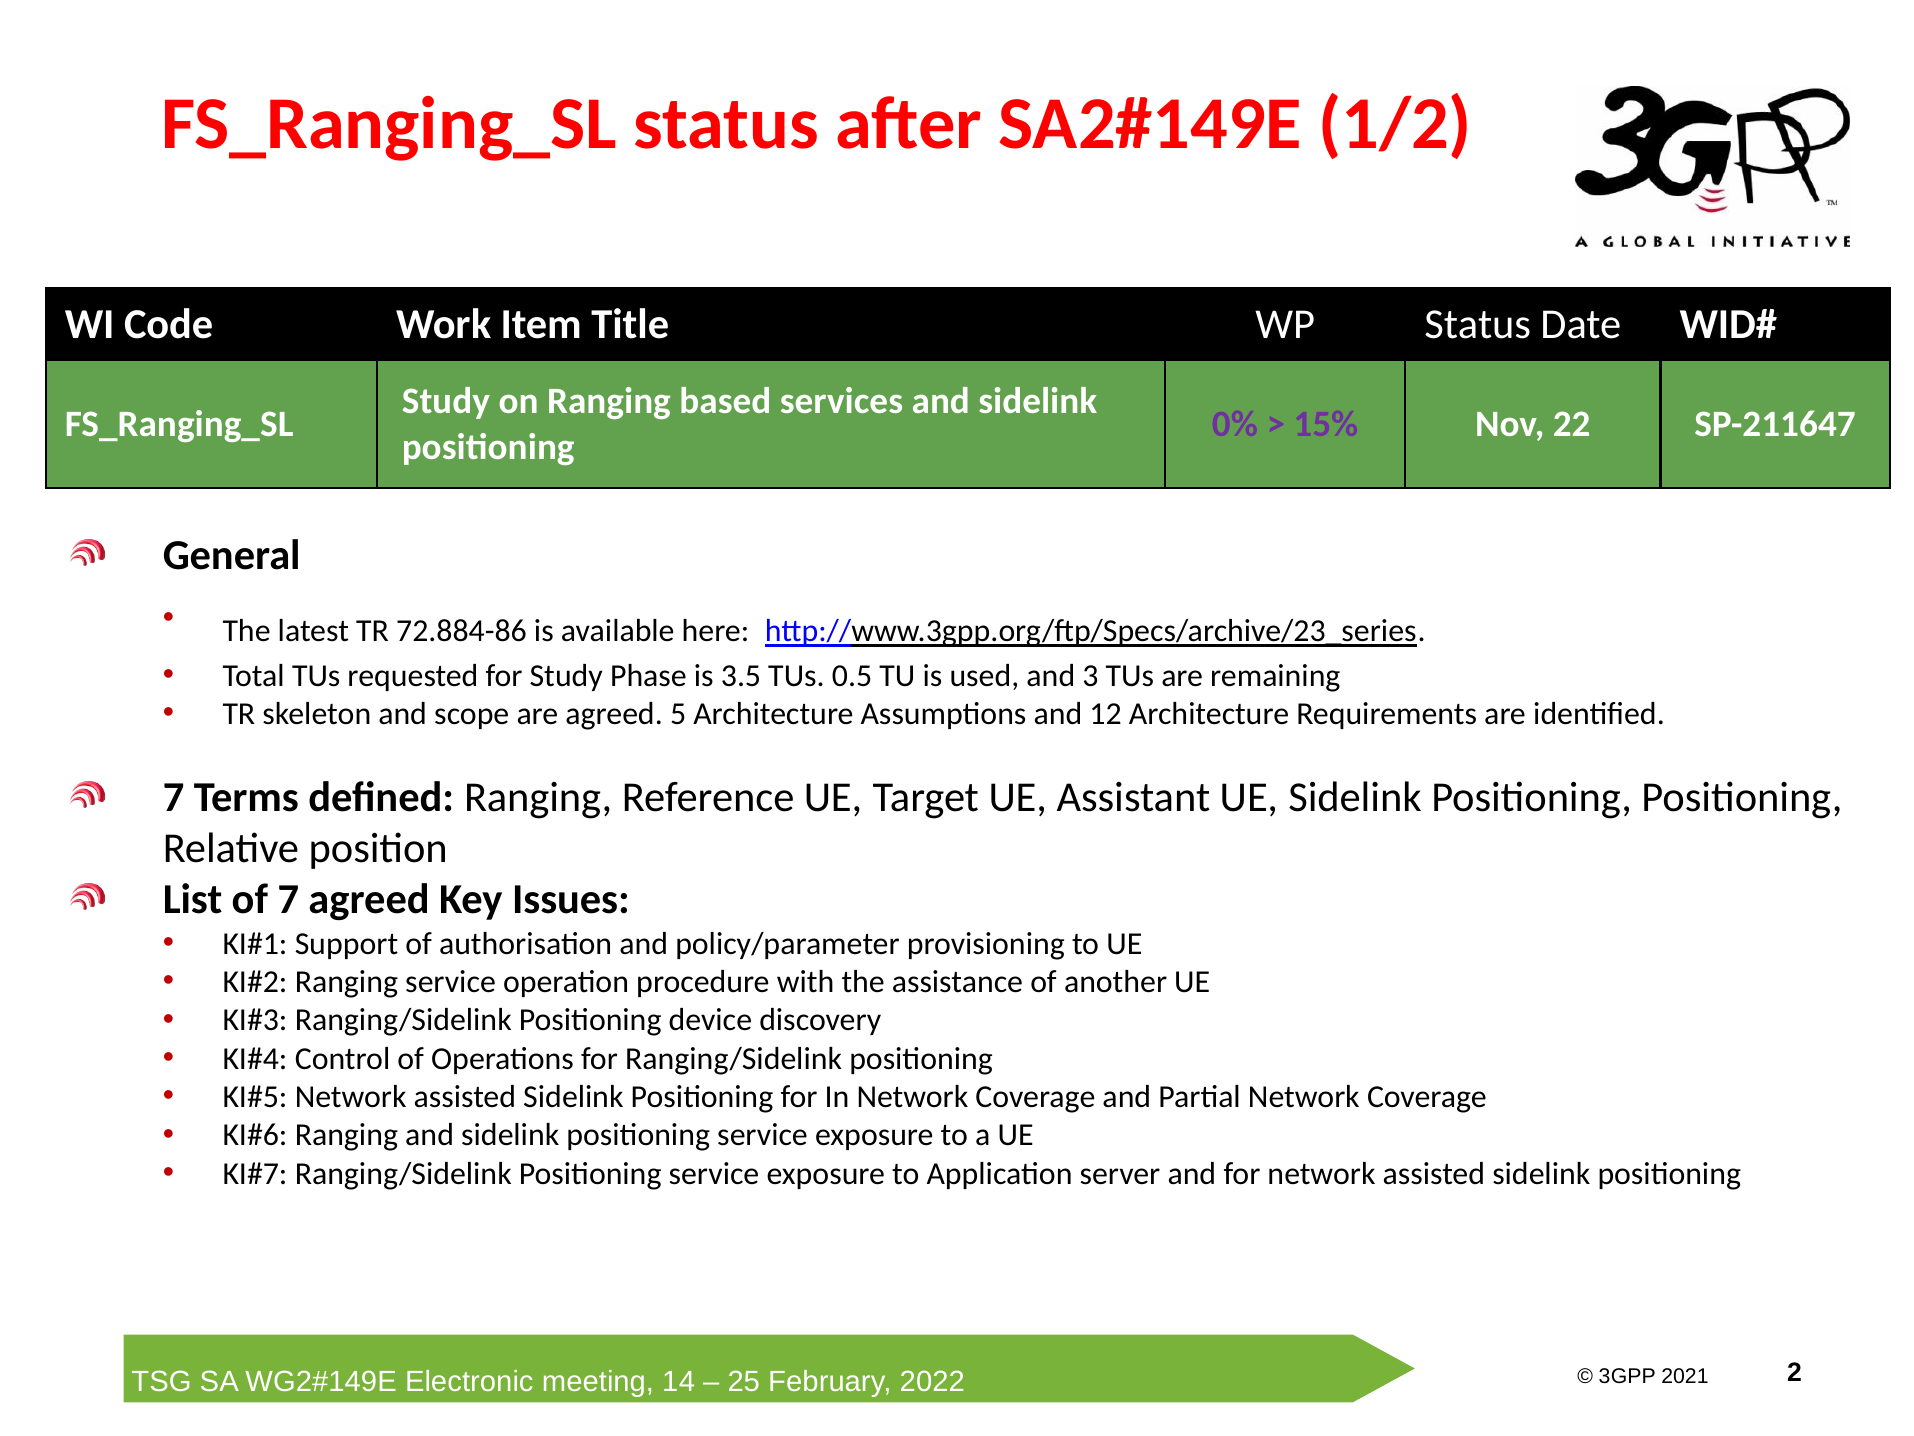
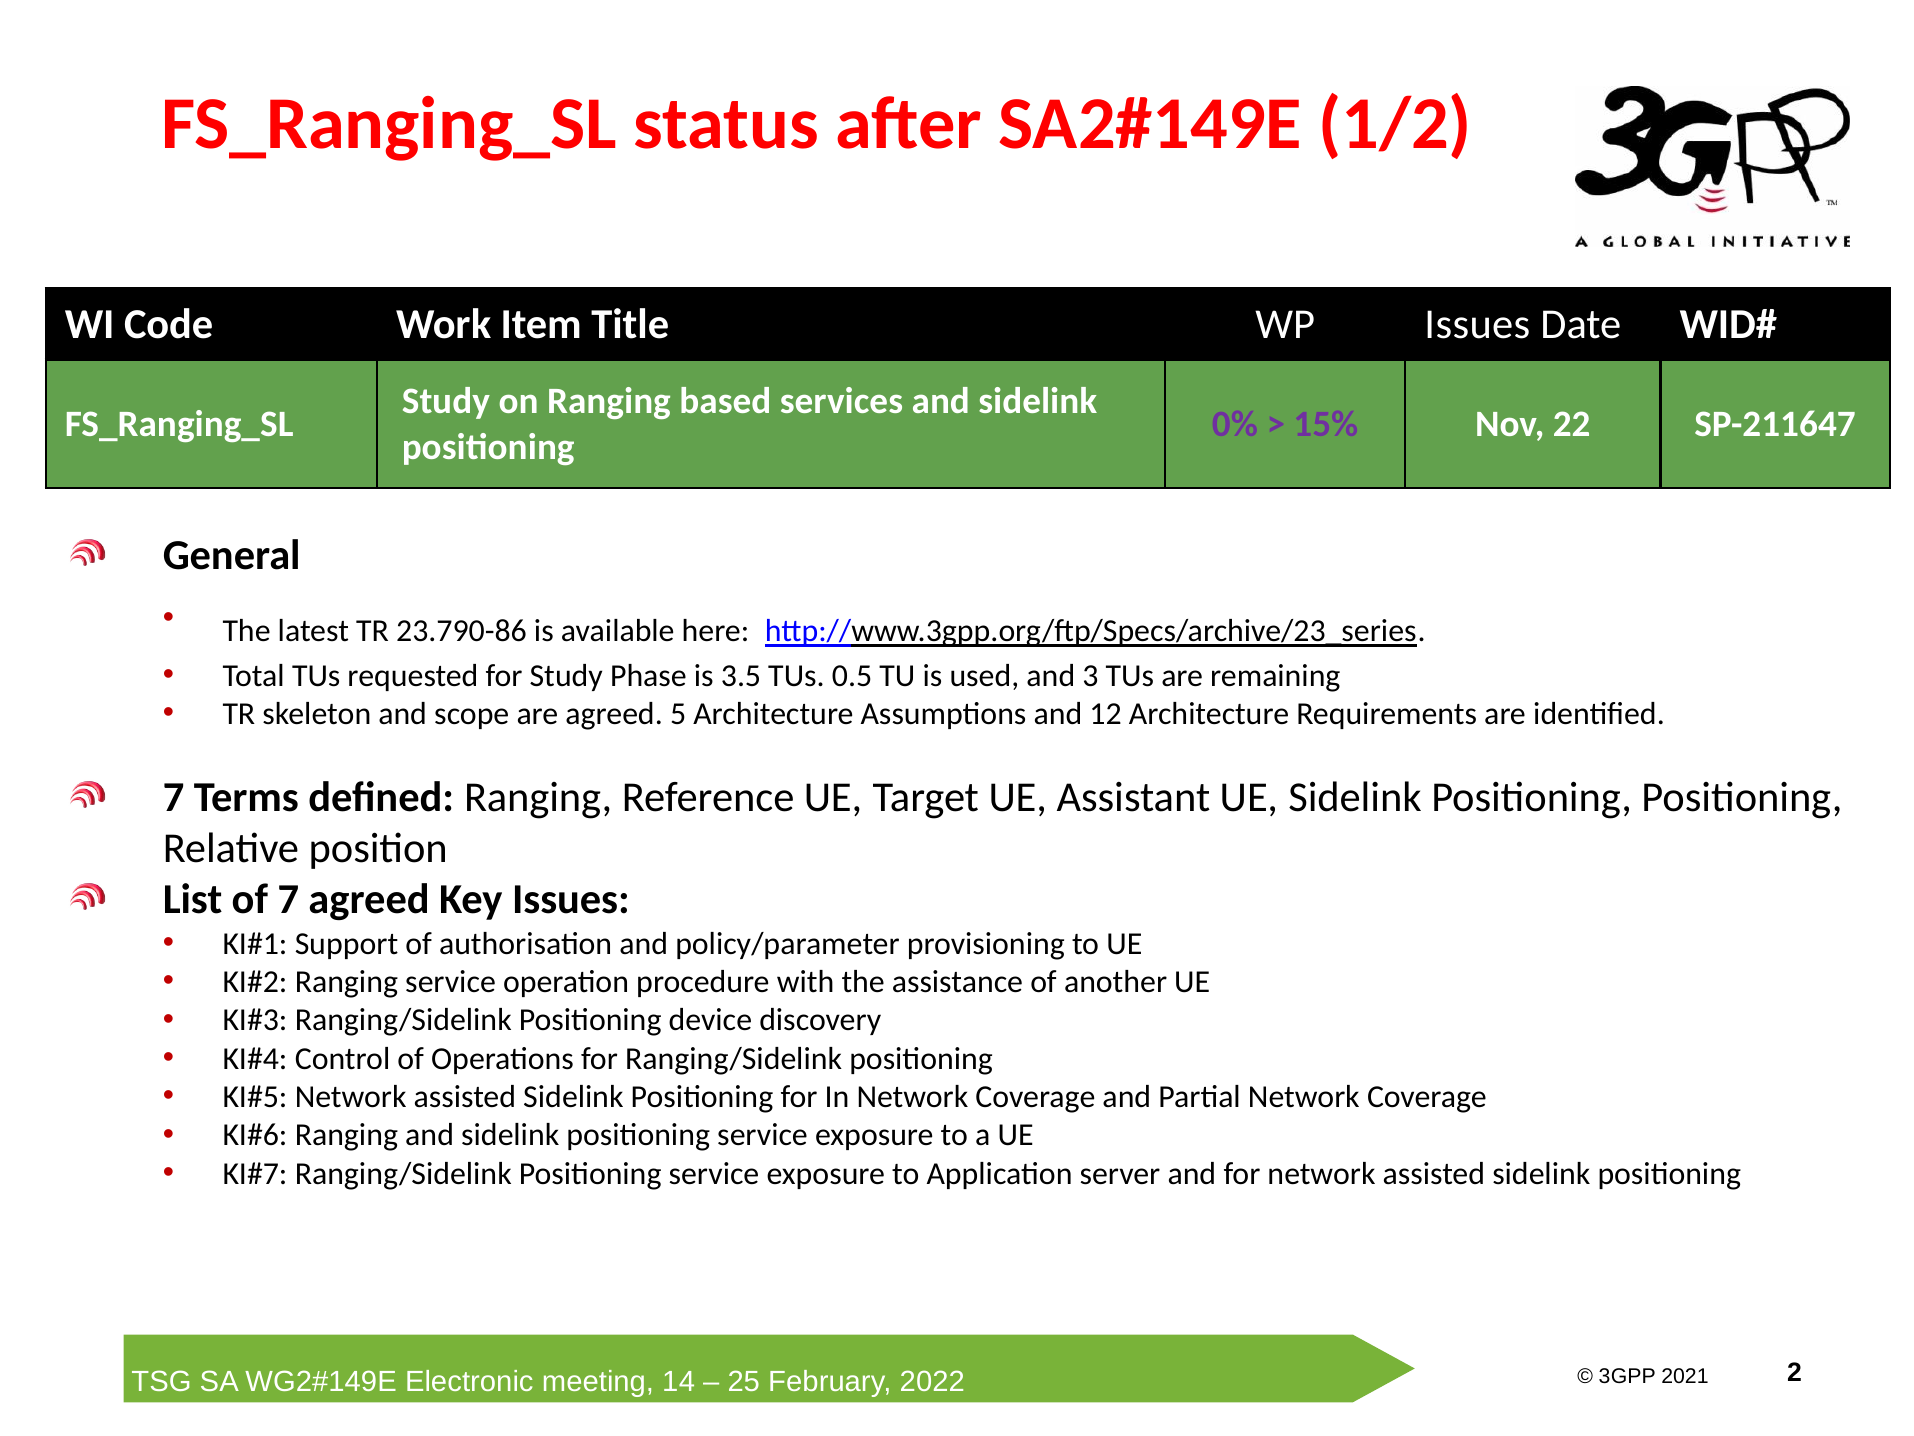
WP Status: Status -> Issues (1477, 324)
72.884-86: 72.884-86 -> 23.790-86 (461, 631)
